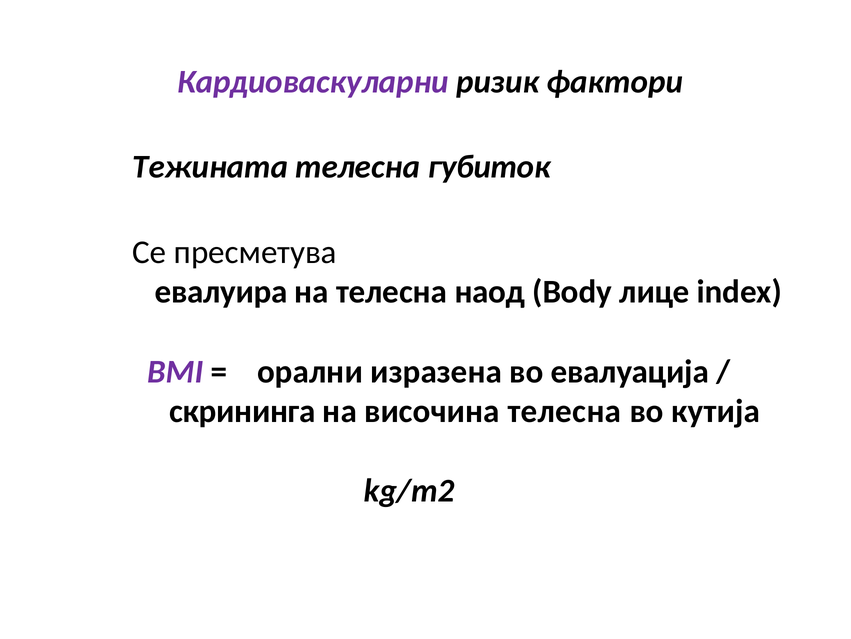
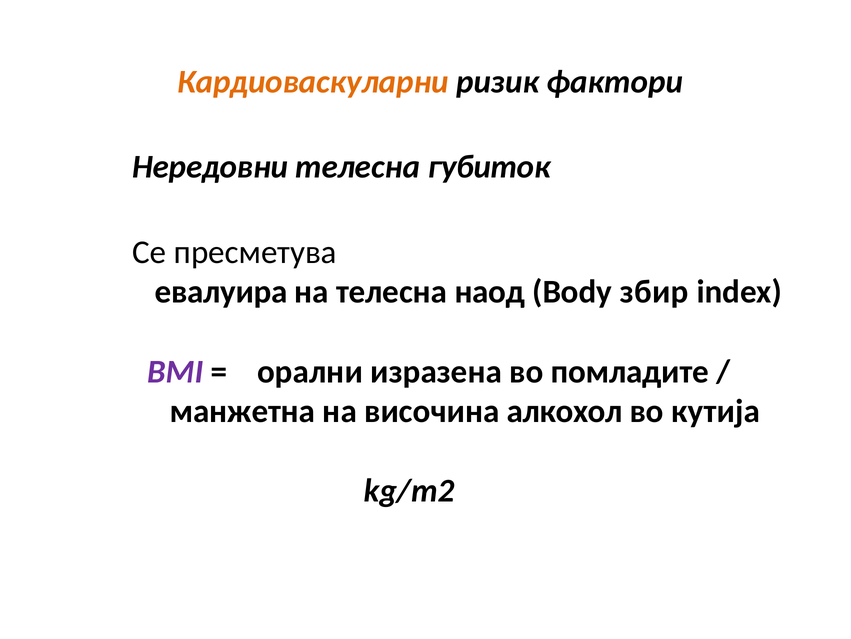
Кардиоваскуларни colour: purple -> orange (313, 82)
Тежината: Тежината -> Нередовни (210, 167)
лице: лице -> збир (654, 292)
евалуација: евалуација -> помладите (630, 371)
скрининга: скрининга -> манжетна (242, 411)
височина телесна: телесна -> алкохол (565, 411)
